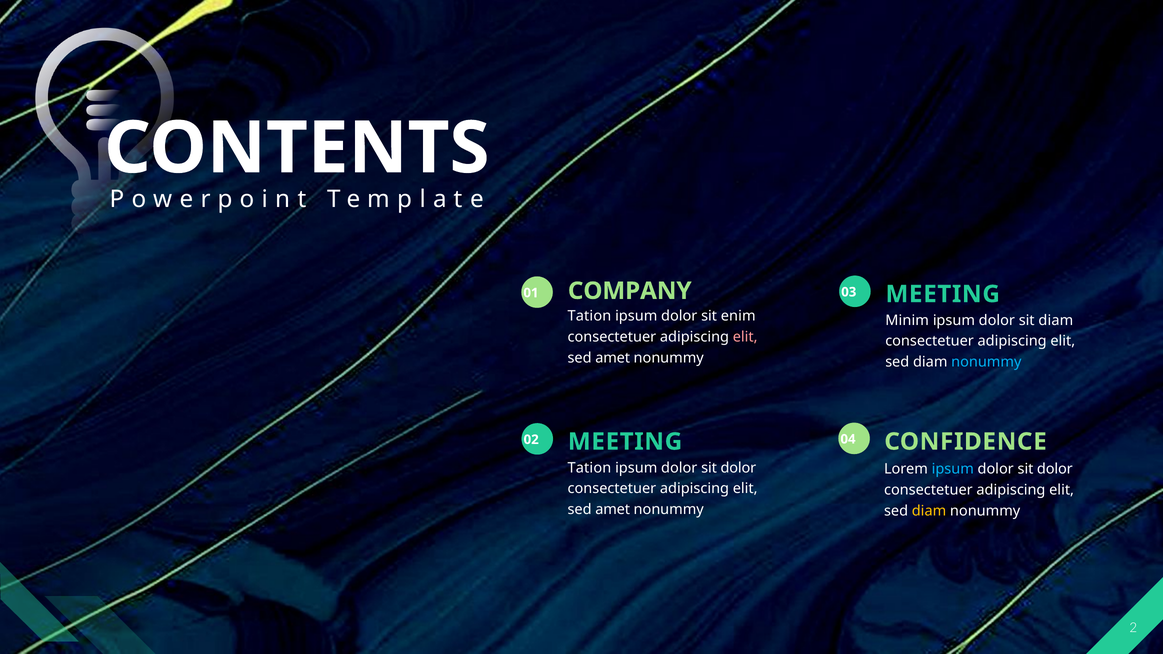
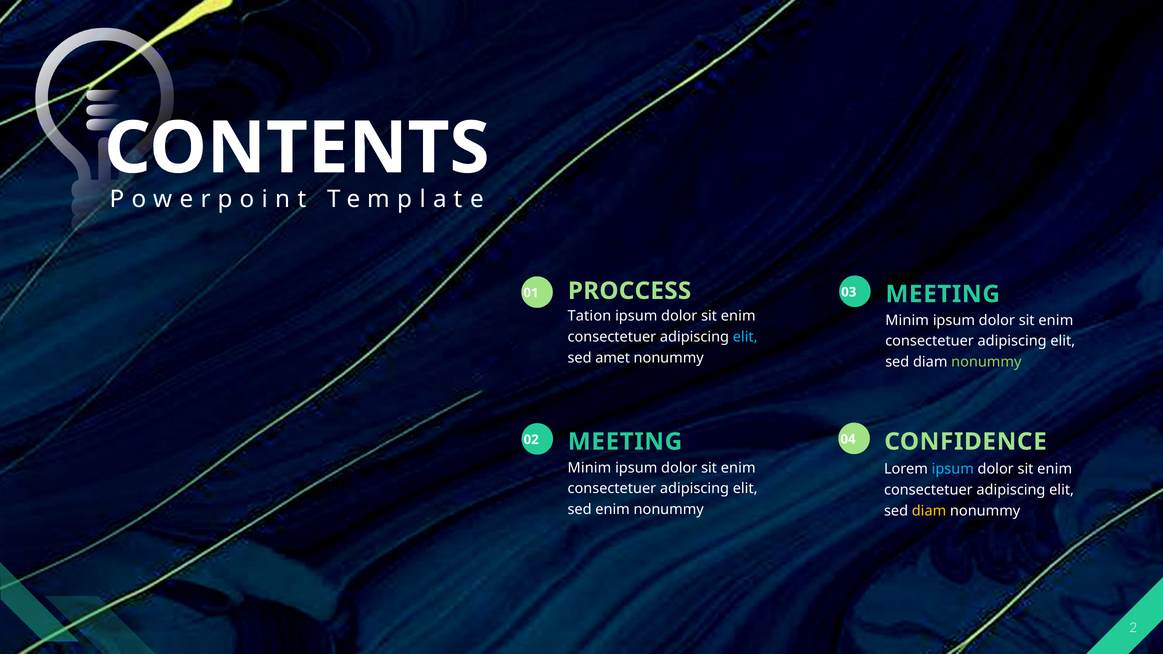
COMPANY: COMPANY -> PROCCESS (630, 291)
diam: diam -> enim (1056, 320)
elit colour: pink -> light blue (745, 337)
nonummy colour: light blue -> light green (986, 362)
Tation: Tation -> Minim (589, 468)
dolor: dolor -> enim (738, 468)
dolor: dolor -> enim (1055, 469)
amet: amet -> enim (613, 510)
